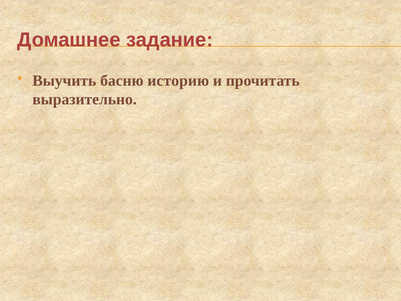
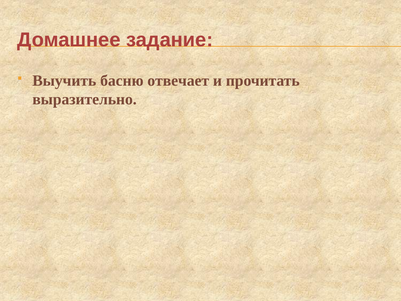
историю: историю -> отвечает (178, 81)
